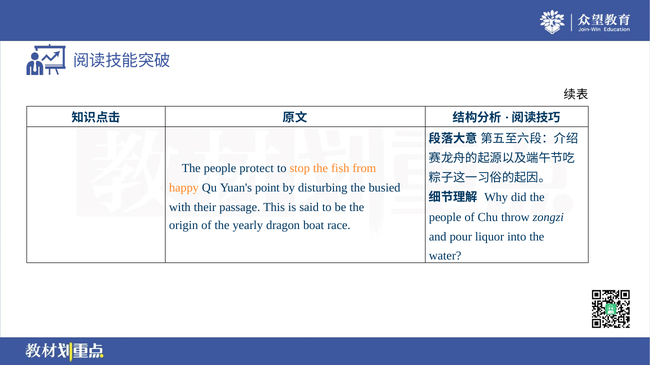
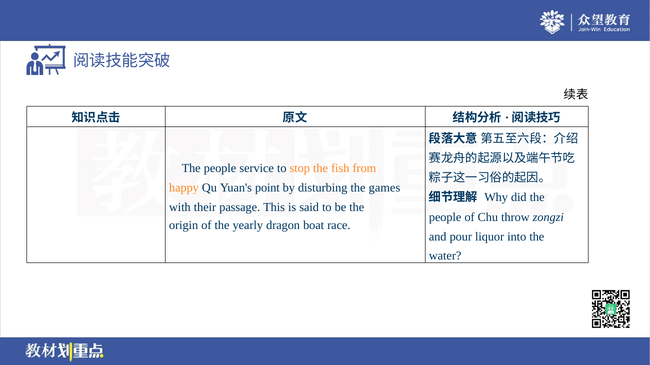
protect: protect -> service (257, 168)
busied: busied -> games (384, 188)
